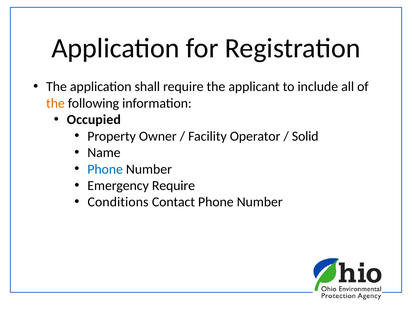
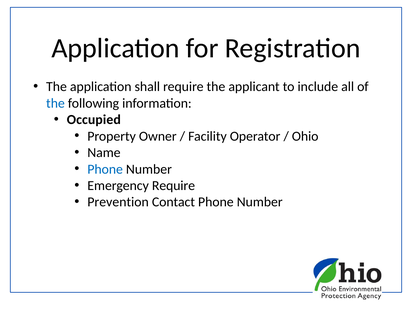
the colour: orange -> blue (55, 103)
Solid: Solid -> Ohio (305, 136)
Conditions: Conditions -> Prevention (118, 202)
